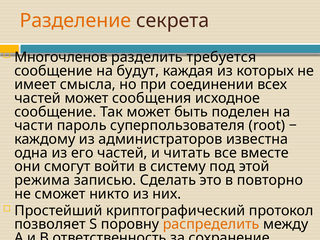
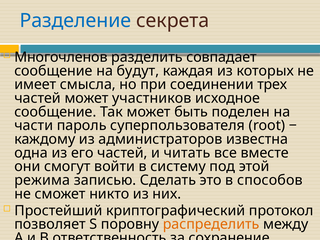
Разделение colour: orange -> blue (75, 21)
требуется: требуется -> совпадает (222, 57)
всех: всех -> трех (272, 85)
может сообщения: сообщения -> участников (152, 98)
повторно: повторно -> способов (270, 180)
